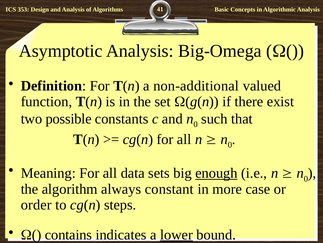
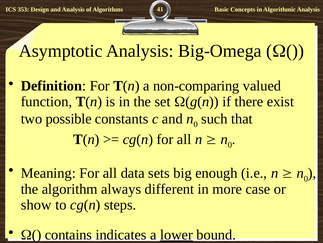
non-additional: non-additional -> non-comparing (196, 86)
enough underline: present -> none (216, 173)
constant: constant -> different (169, 189)
order: order -> show (36, 204)
